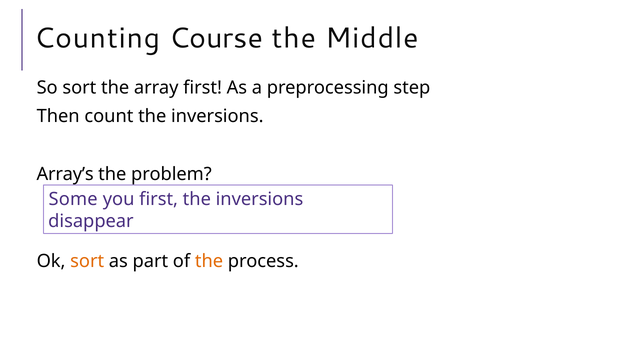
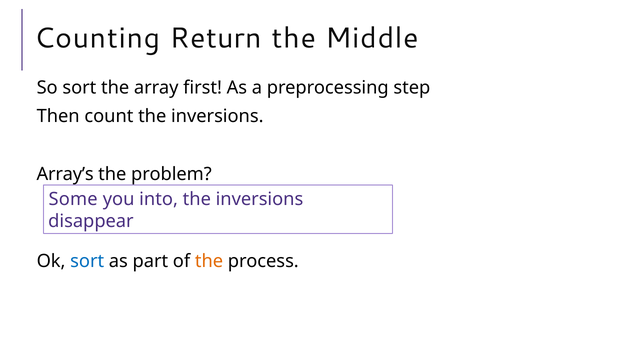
Course: Course -> Return (216, 38)
you first: first -> into (159, 199)
sort colour: orange -> blue (87, 261)
